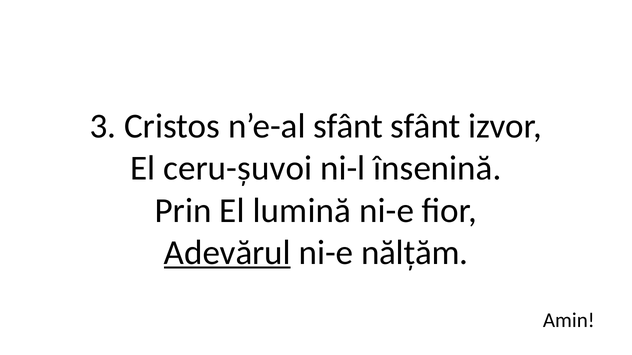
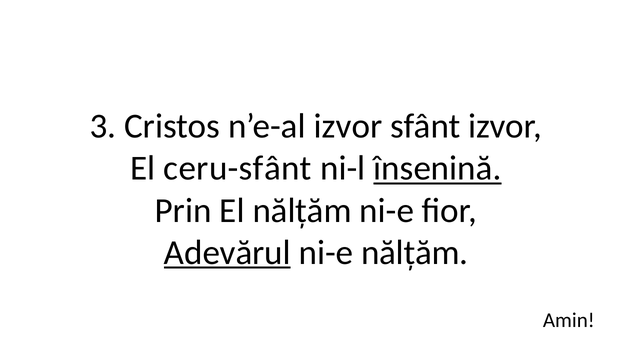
n’e-al sfânt: sfânt -> izvor (348, 127)
ceru-șuvoi: ceru-șuvoi -> ceru-sfânt (238, 169)
însenină underline: none -> present (437, 169)
El lumină: lumină -> nălțăm (302, 211)
